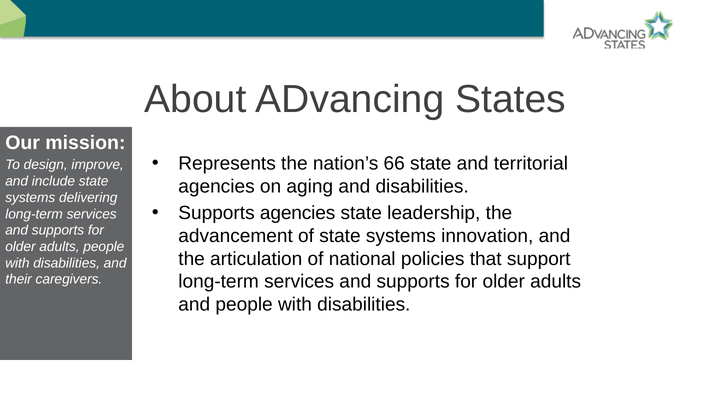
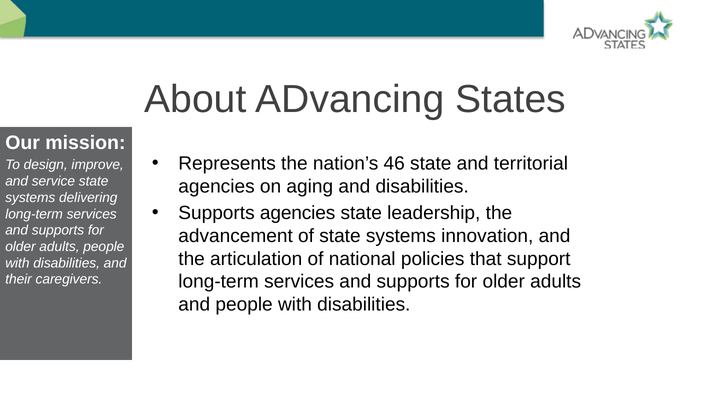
66: 66 -> 46 (394, 163)
include: include -> service (53, 181)
